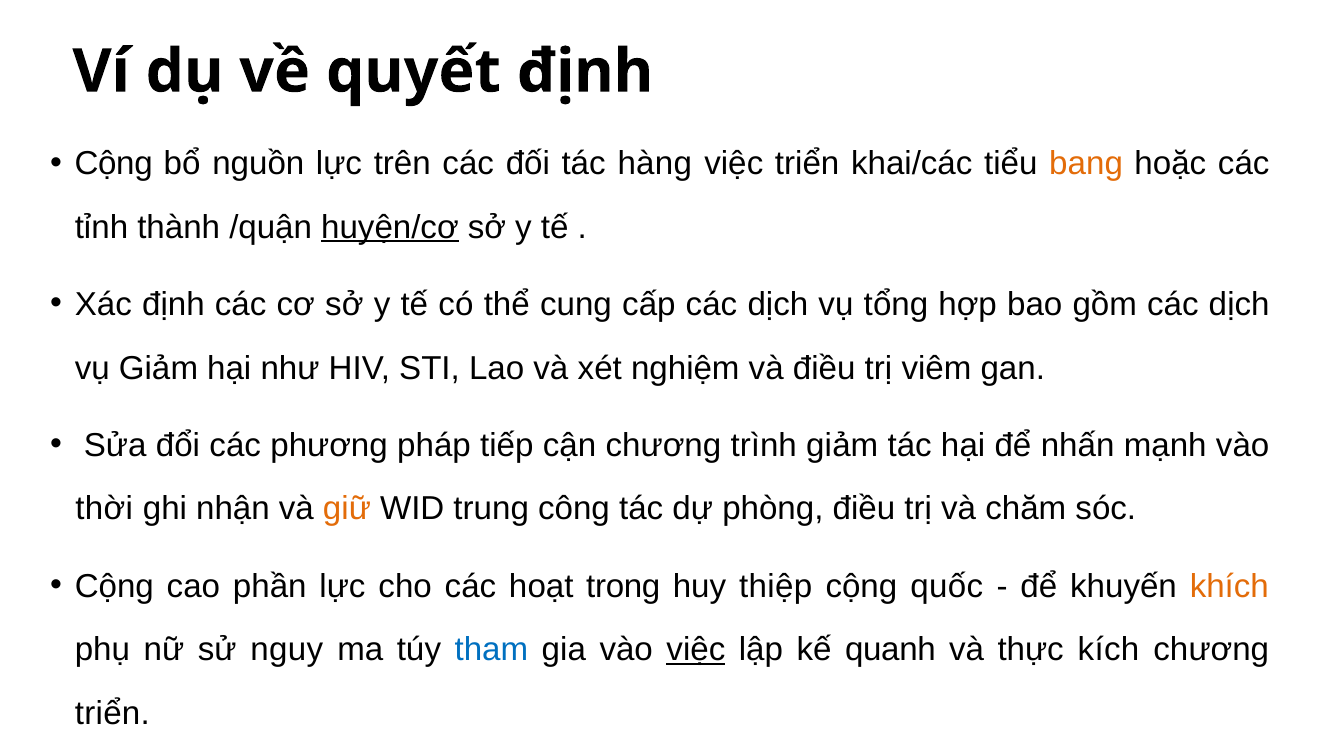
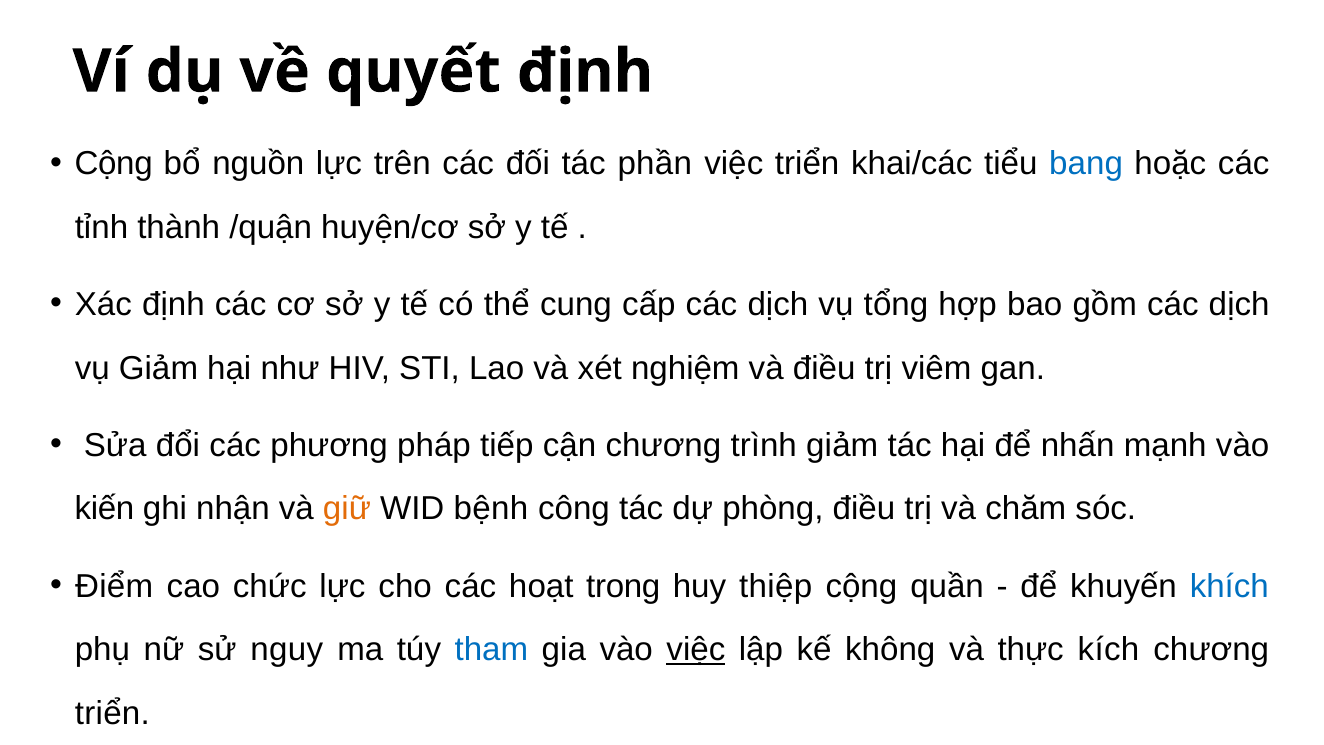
hàng: hàng -> phần (655, 164)
bang colour: orange -> blue (1086, 164)
huyện/cơ underline: present -> none (390, 227)
thời: thời -> kiến (104, 509)
trung: trung -> bệnh (491, 509)
Cộng: Cộng -> Điểm (114, 586)
phần: phần -> chức (270, 586)
quốc: quốc -> quần (947, 586)
khích colour: orange -> blue (1229, 586)
quanh: quanh -> không (890, 650)
